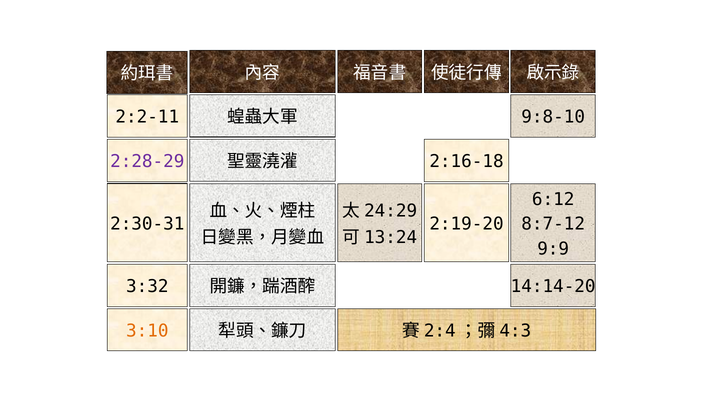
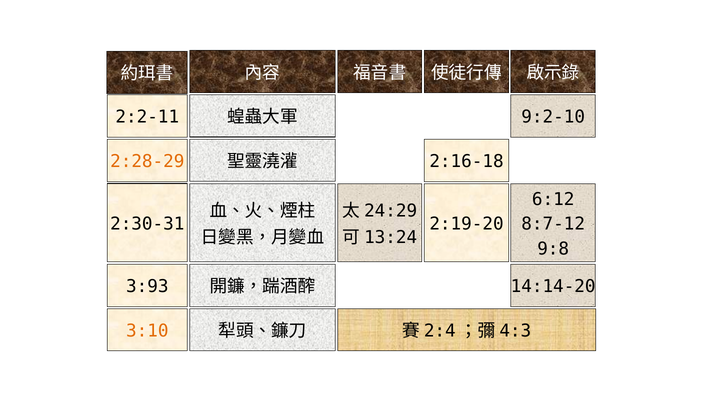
9:8-10: 9:8-10 -> 9:2-10 (553, 117)
2:28-29 colour: purple -> orange (147, 161)
9:9: 9:9 -> 9:8 (553, 248)
3:32: 3:32 -> 3:93 (147, 286)
